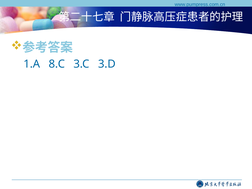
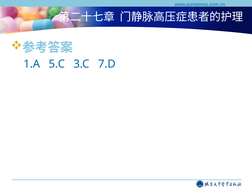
8.C: 8.C -> 5.C (57, 64)
3.D: 3.D -> 7.D (107, 64)
